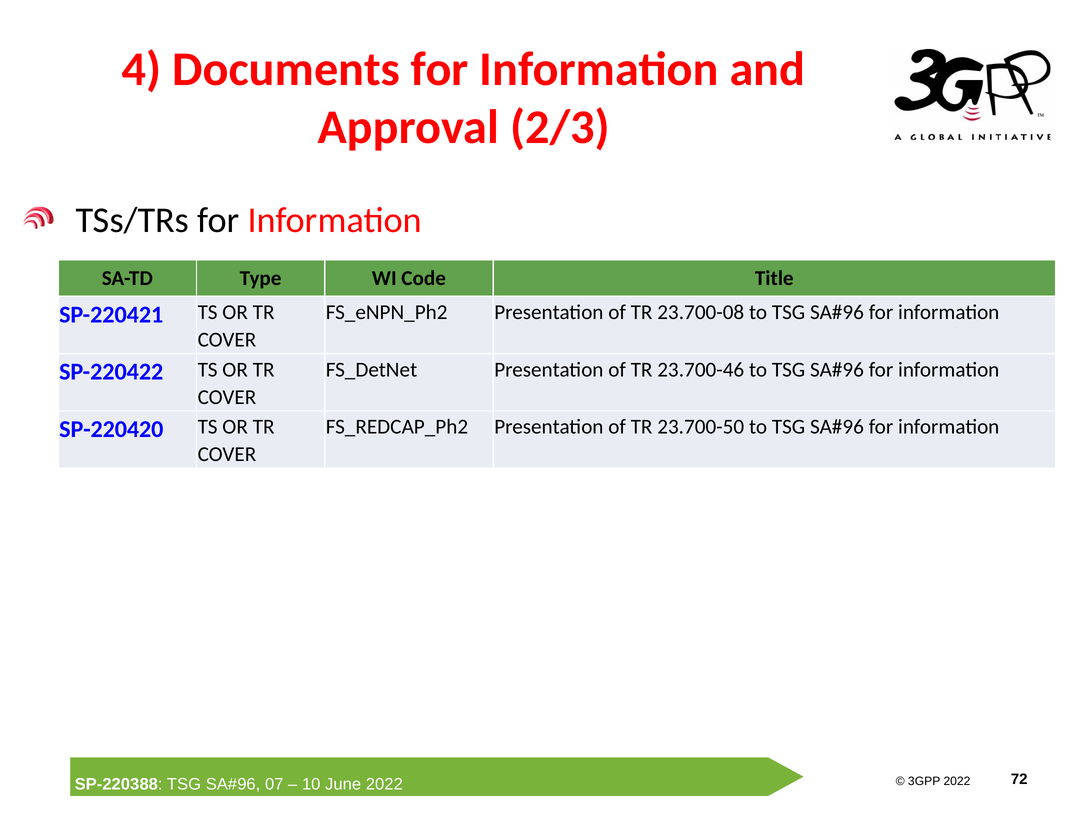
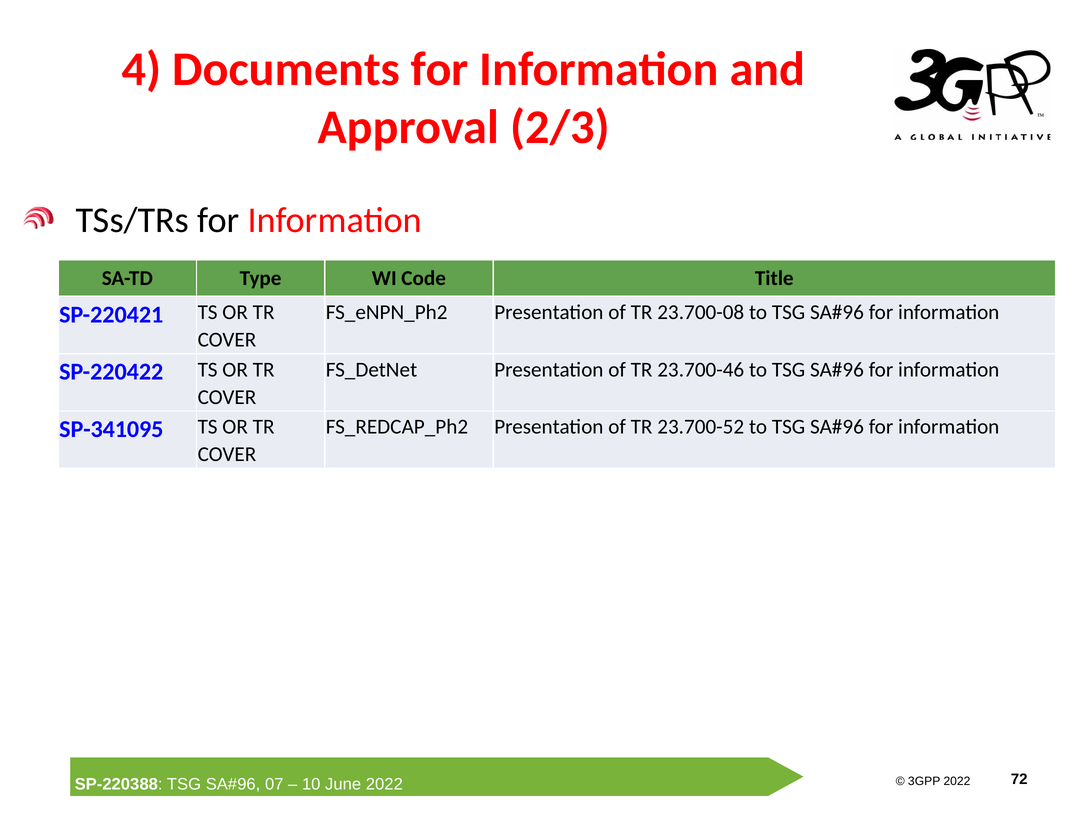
23.700-50: 23.700-50 -> 23.700-52 (701, 427)
SP-220420: SP-220420 -> SP-341095 (111, 429)
